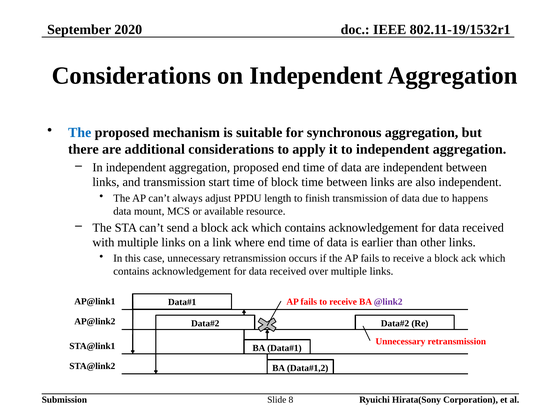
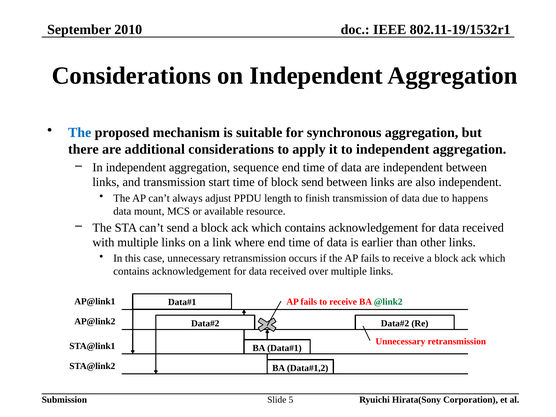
2020: 2020 -> 2010 (128, 30)
aggregation proposed: proposed -> sequence (256, 167)
block time: time -> send (312, 182)
@link2 colour: purple -> green (388, 302)
8: 8 -> 5 (291, 400)
